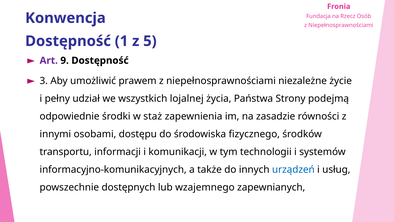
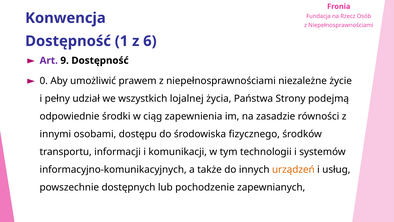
5: 5 -> 6 (150, 41)
3: 3 -> 0 (44, 81)
staż: staż -> ciąg (153, 116)
urządzeń colour: blue -> orange (293, 169)
wzajemnego: wzajemnego -> pochodzenie (205, 187)
